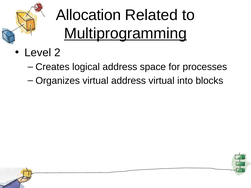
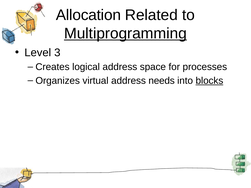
2: 2 -> 3 (57, 53)
address virtual: virtual -> needs (162, 81)
blocks underline: none -> present (209, 81)
